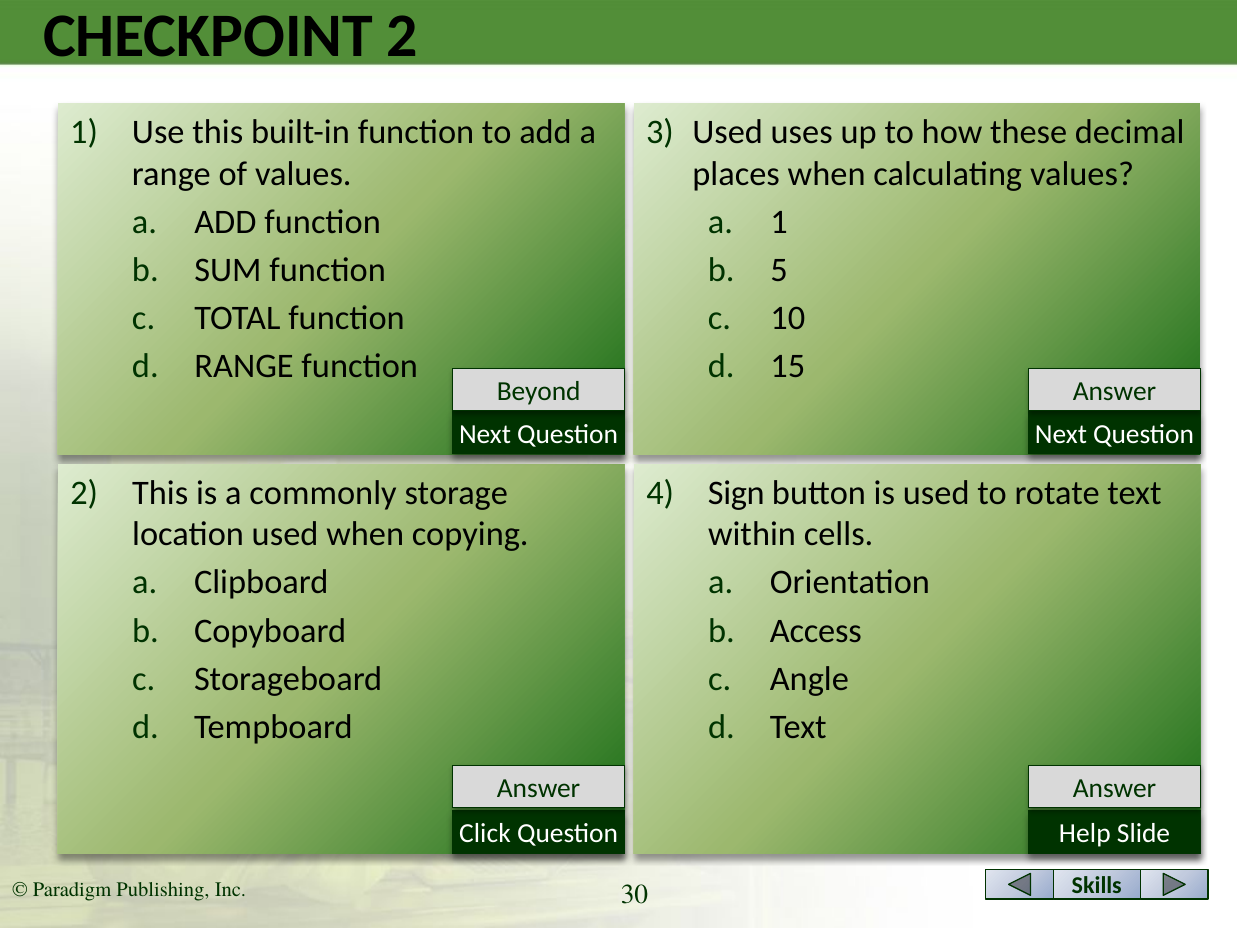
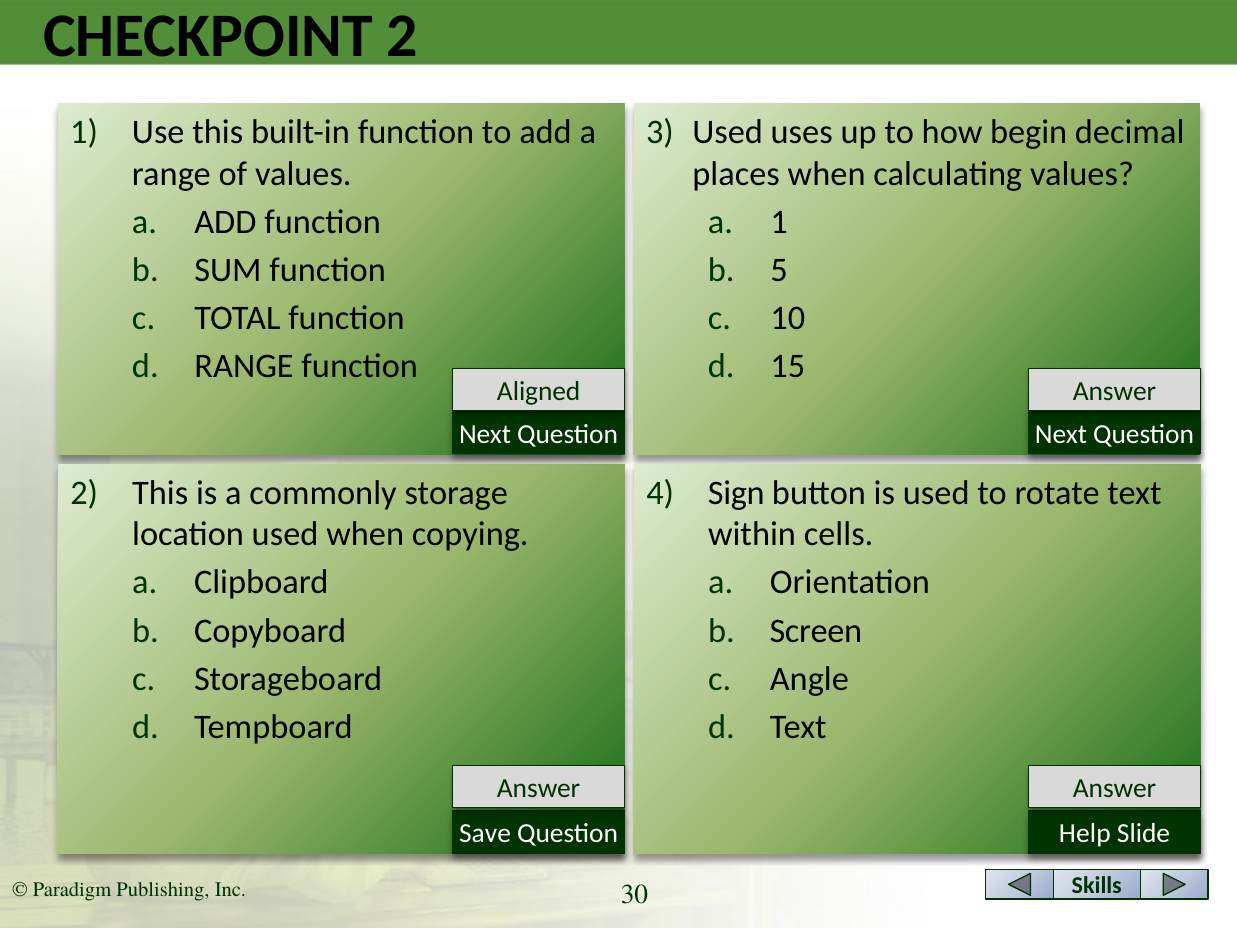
these: these -> begin (1029, 133)
Beyond: Beyond -> Aligned (539, 391)
Access: Access -> Screen (816, 631)
Click: Click -> Save (485, 834)
